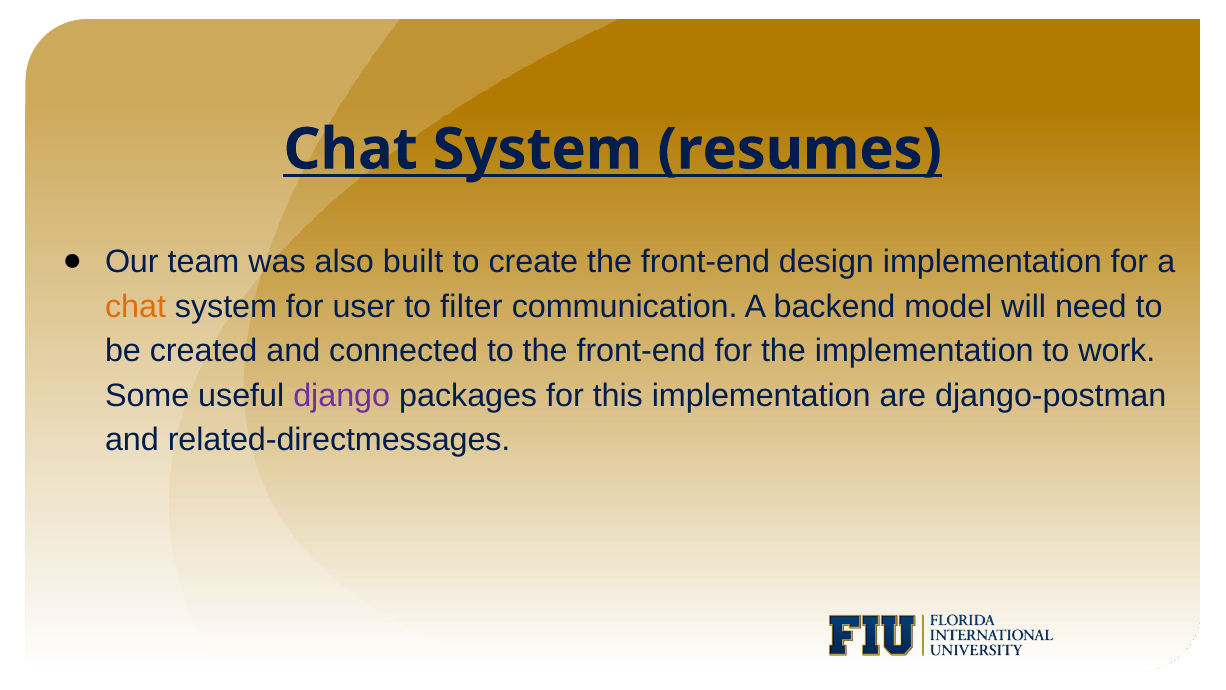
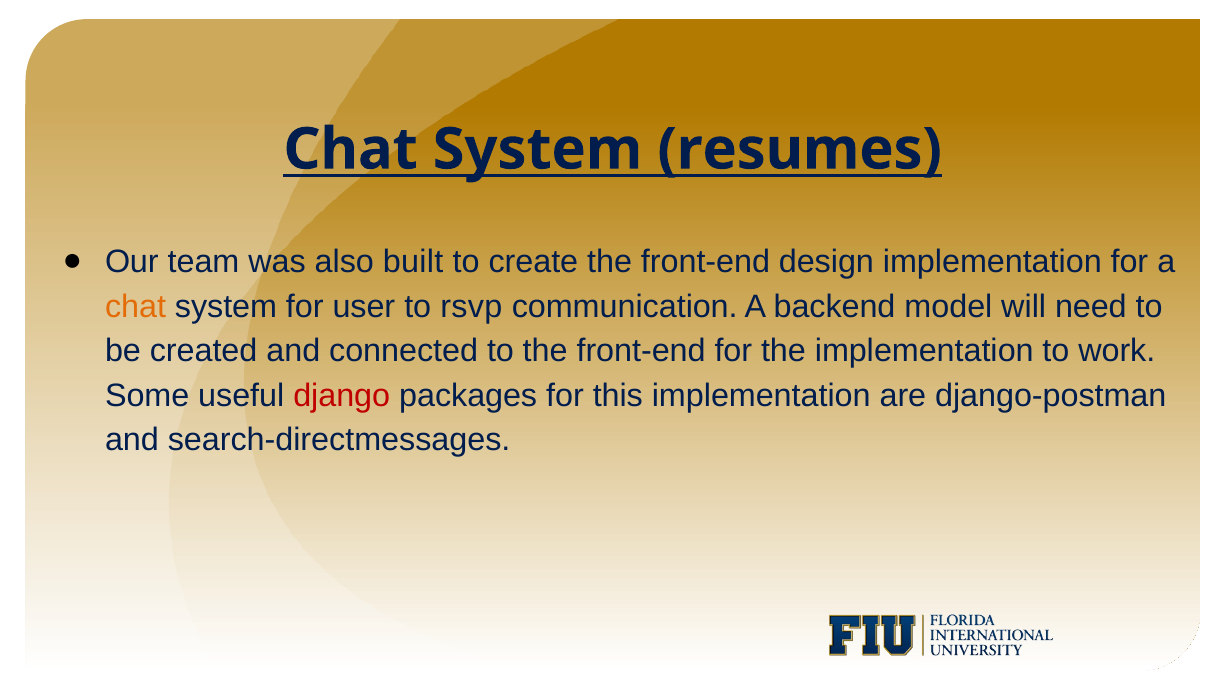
filter: filter -> rsvp (471, 306)
django colour: purple -> red (342, 395)
related-directmessages: related-directmessages -> search-directmessages (339, 440)
